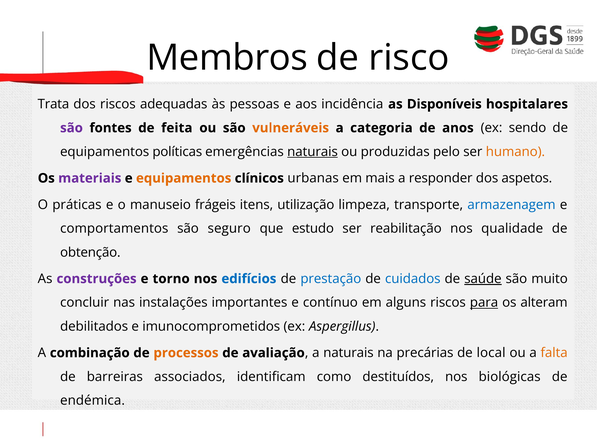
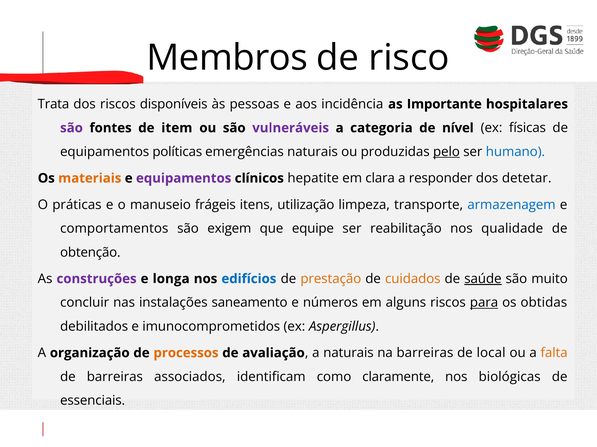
adequadas: adequadas -> disponíveis (174, 104)
Disponíveis: Disponíveis -> Importante (444, 104)
feita: feita -> item (177, 128)
vulneráveis colour: orange -> purple (291, 128)
anos: anos -> nível (458, 128)
sendo: sendo -> físicas (528, 128)
naturais underline: present -> none (313, 152)
pelo underline: none -> present (446, 152)
humano colour: orange -> blue (515, 152)
materiais colour: purple -> orange (90, 179)
equipamentos colour: orange -> purple (184, 179)
urbanas: urbanas -> hepatite (313, 179)
mais: mais -> clara (380, 179)
aspetos: aspetos -> detetar (527, 179)
seguro: seguro -> exigem (229, 229)
estudo: estudo -> equipe (313, 229)
torno: torno -> longa (171, 279)
prestação colour: blue -> orange (331, 279)
cuidados colour: blue -> orange (413, 279)
importantes: importantes -> saneamento (250, 303)
contínuo: contínuo -> números (330, 303)
alteram: alteram -> obtidas (544, 303)
combinação: combinação -> organização (90, 353)
na precárias: precárias -> barreiras (425, 353)
destituídos: destituídos -> claramente (398, 377)
endémica: endémica -> essenciais (93, 401)
